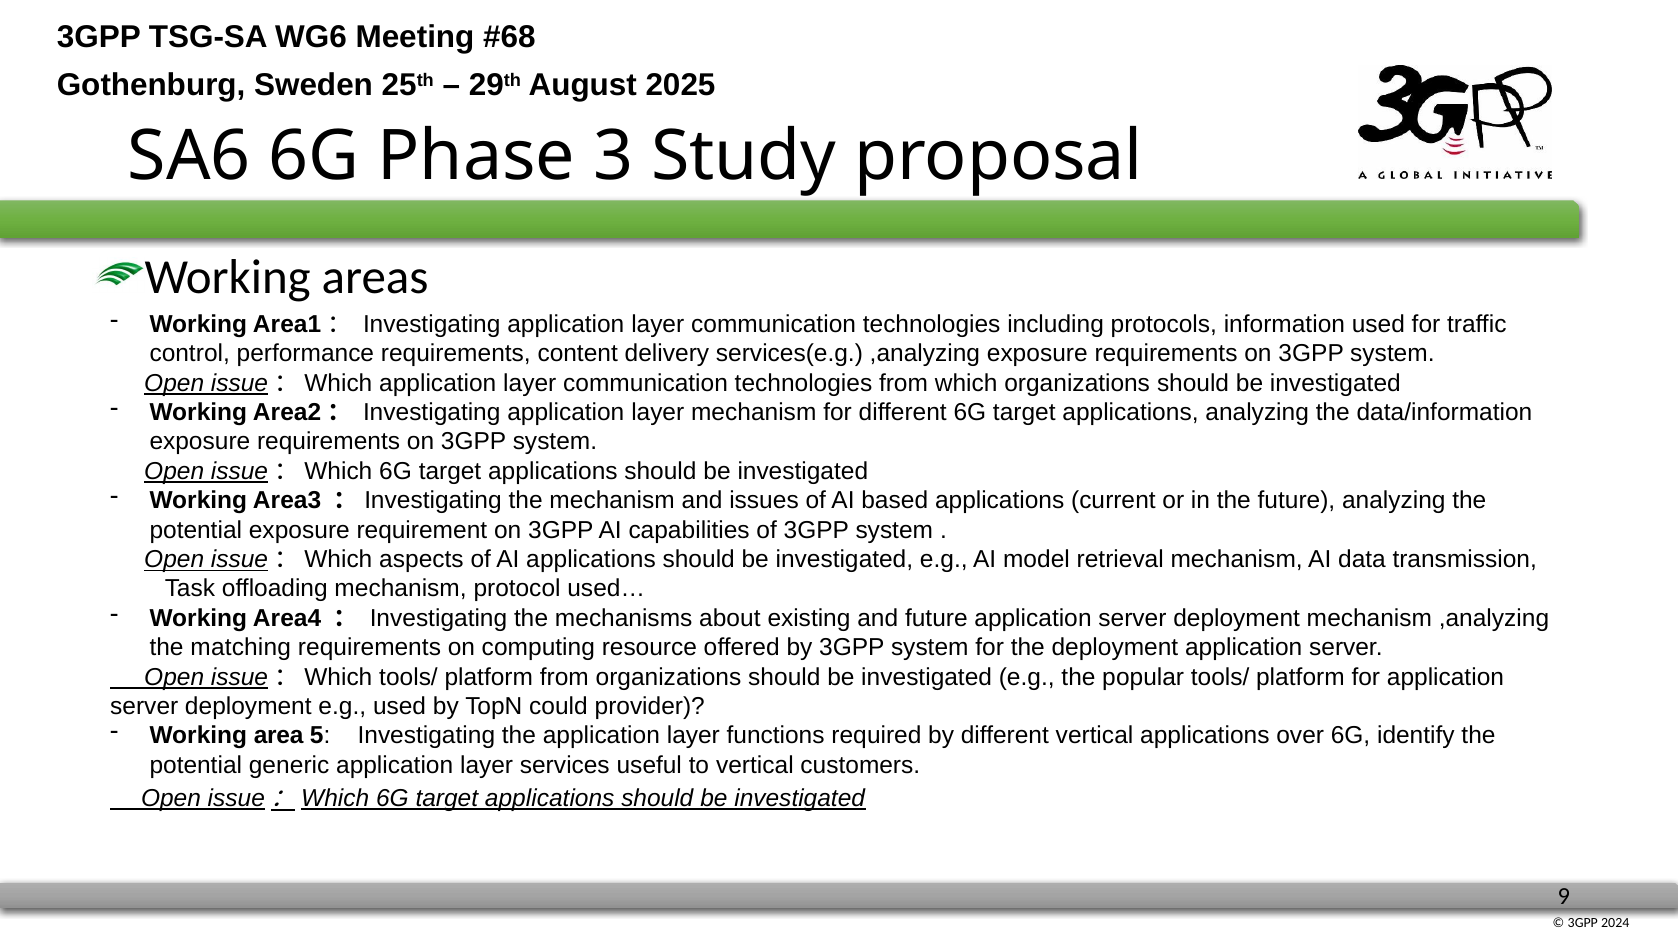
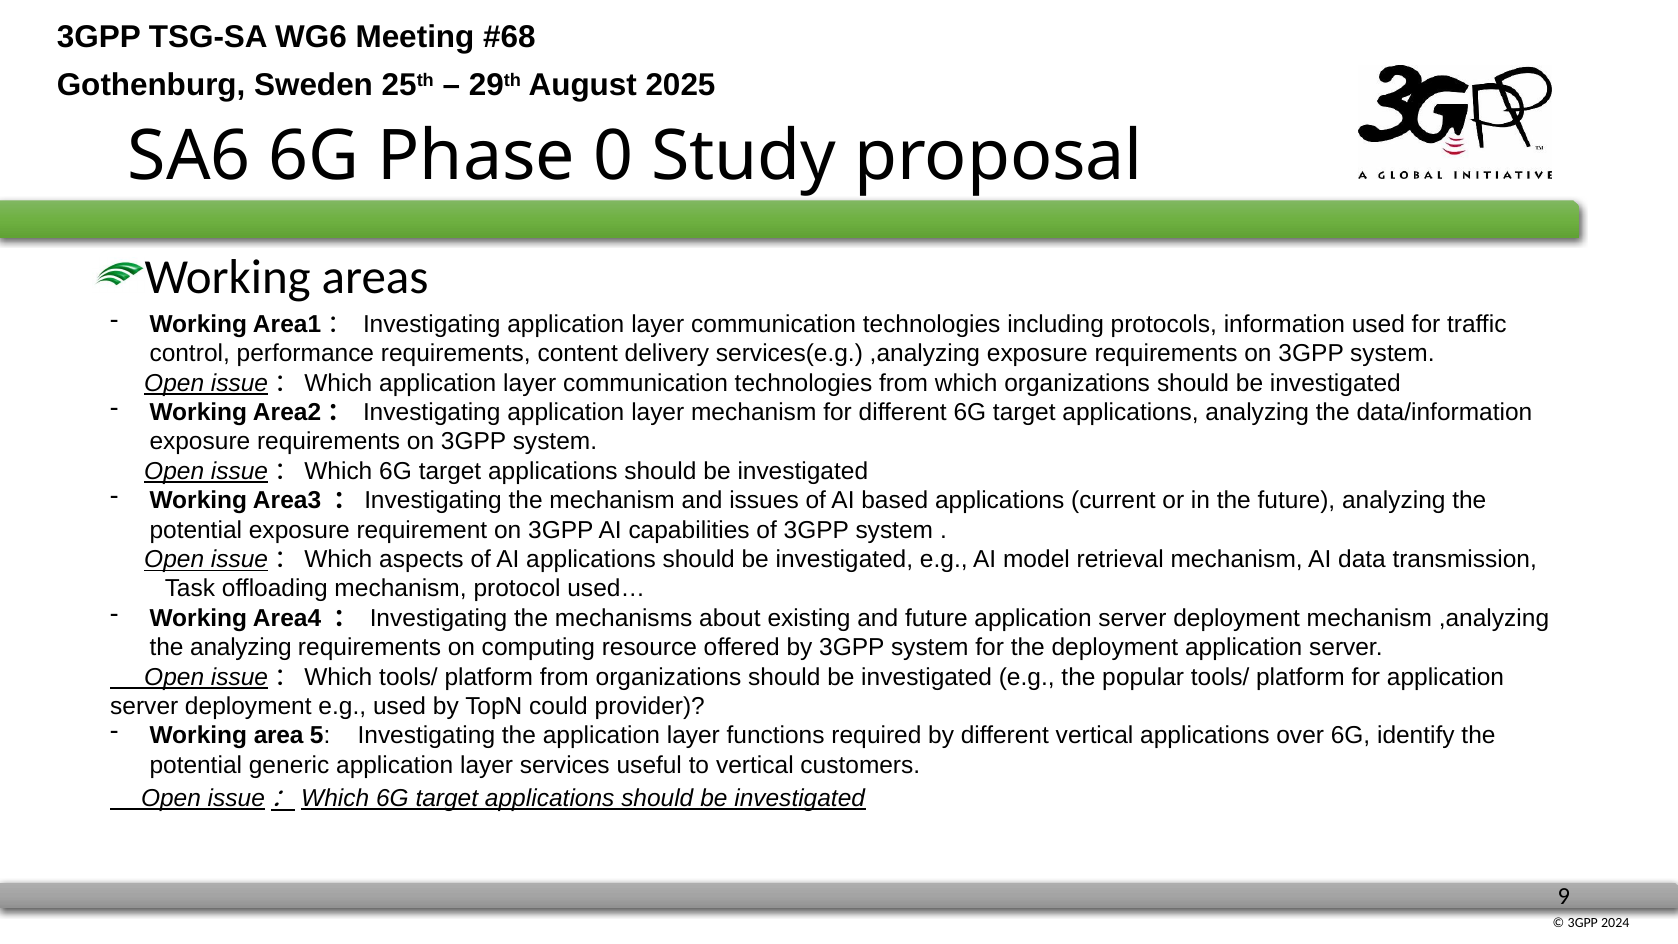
3: 3 -> 0 (613, 156)
the matching: matching -> analyzing (241, 648)
